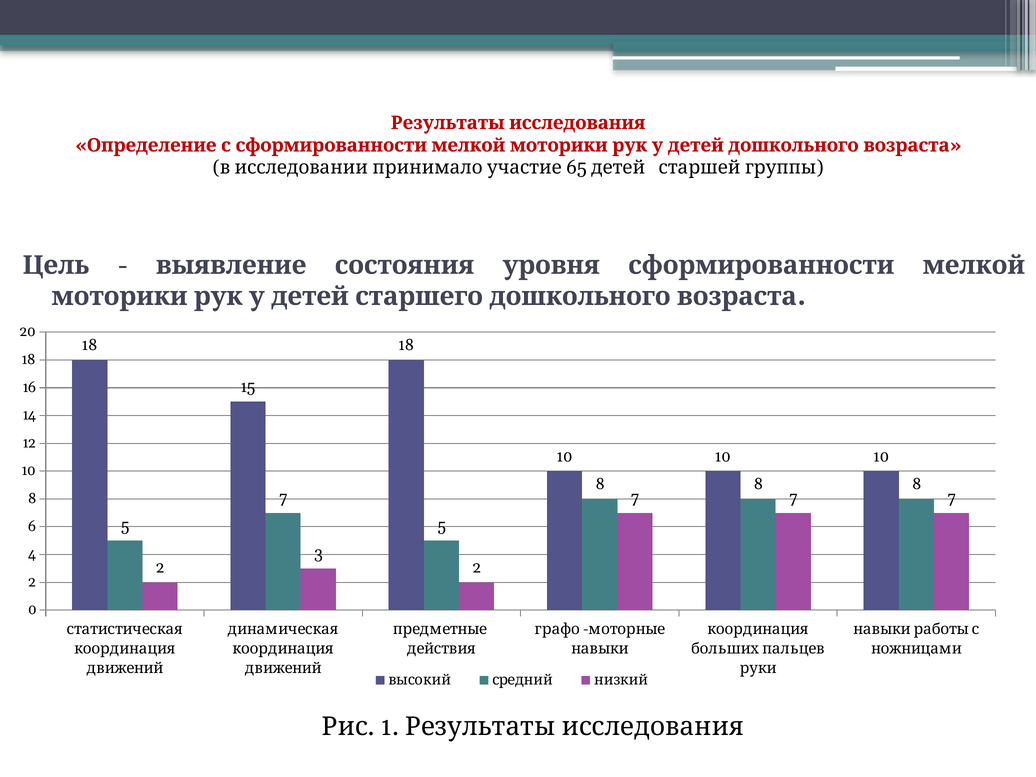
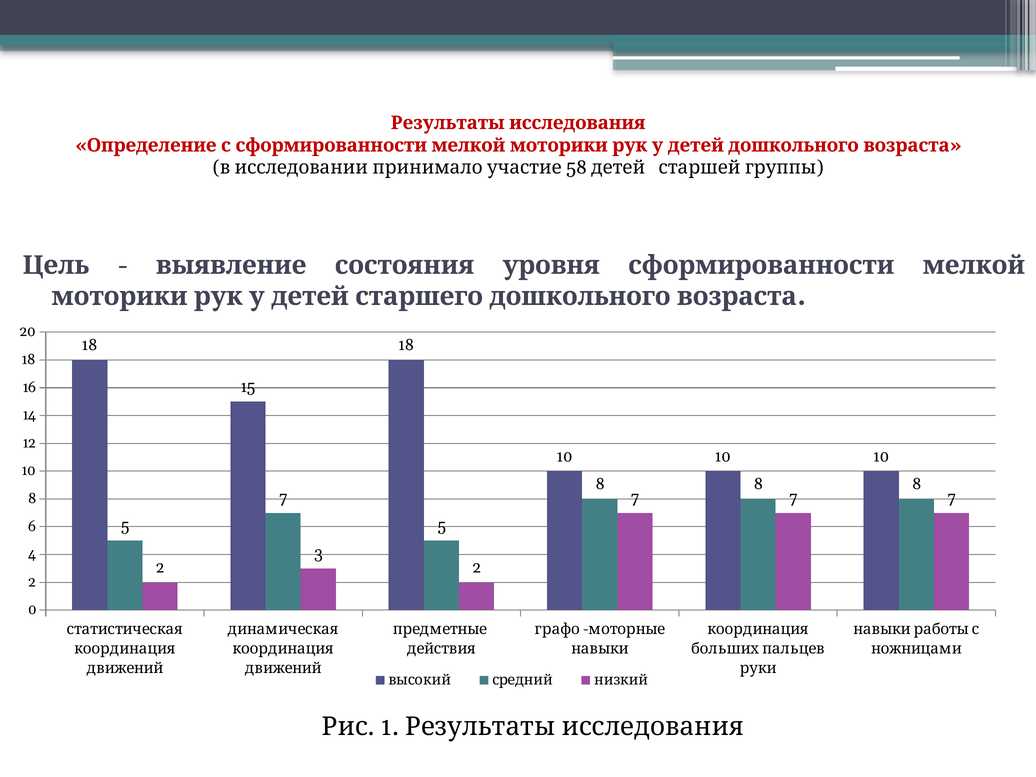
65: 65 -> 58 (577, 168)
